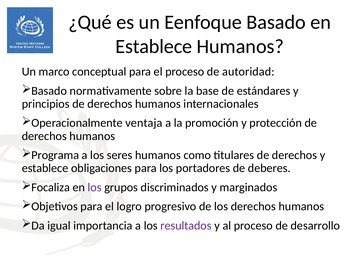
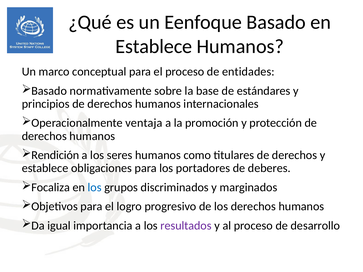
autoridad: autoridad -> entidades (248, 72)
Programa: Programa -> Rendición (55, 155)
los colour: purple -> blue (95, 187)
